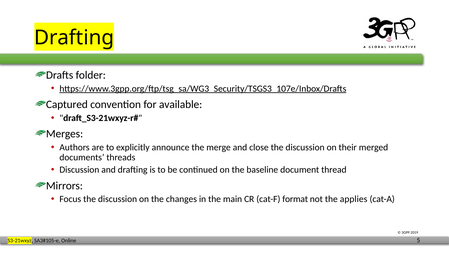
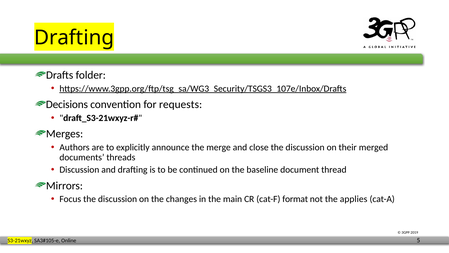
Captured: Captured -> Decisions (67, 104)
available: available -> requests (181, 104)
